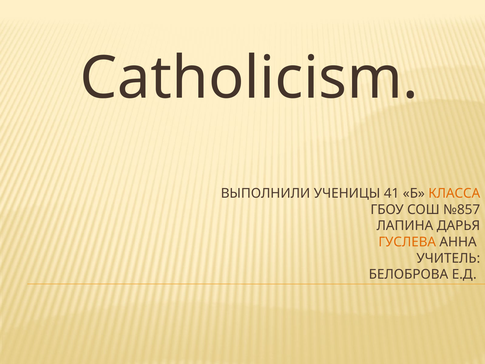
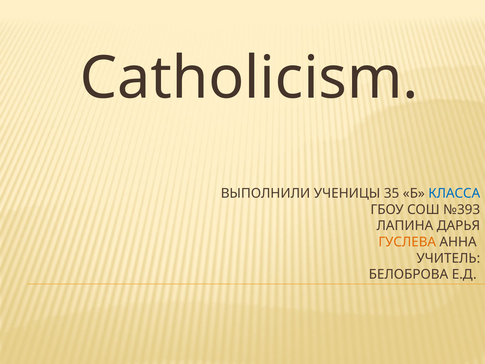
41: 41 -> 35 (392, 193)
КЛАССА colour: orange -> blue (454, 193)
№857: №857 -> №393 (462, 210)
